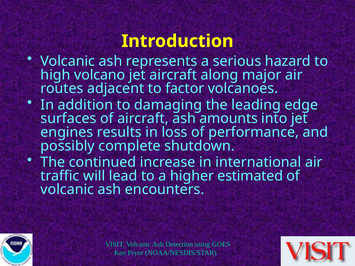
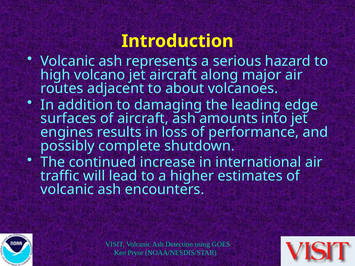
factor: factor -> about (185, 89)
estimated: estimated -> estimates (250, 176)
